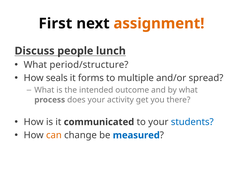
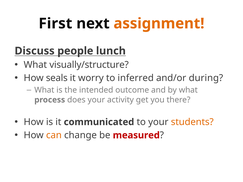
period/structure: period/structure -> visually/structure (89, 65)
forms: forms -> worry (91, 78)
multiple: multiple -> inferred (136, 78)
spread: spread -> during (206, 78)
students colour: blue -> orange (192, 122)
measured colour: blue -> red (136, 135)
